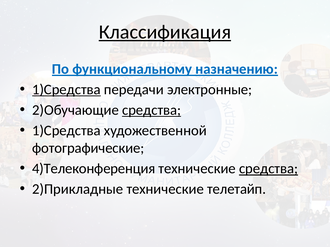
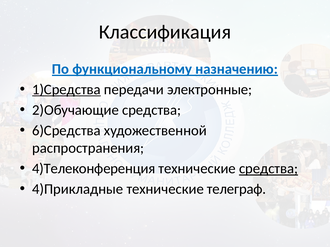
Классификация underline: present -> none (165, 32)
средства underline: present -> none (152, 110)
1)Средства: 1)Средства -> 6)Средства (66, 131)
фотографические: фотографические -> распространения (88, 148)
2)Прикладные: 2)Прикладные -> 4)Прикладные (78, 190)
телетайп: телетайп -> телеграф (237, 190)
